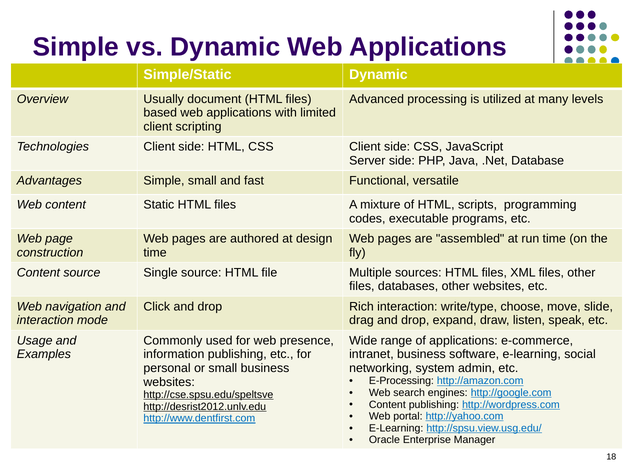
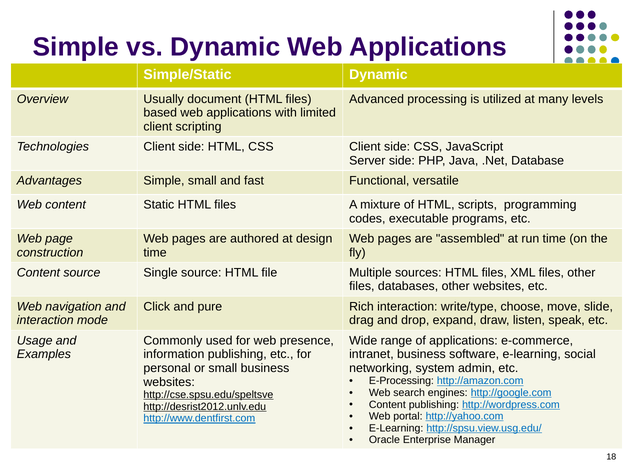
Click and drop: drop -> pure (210, 307)
